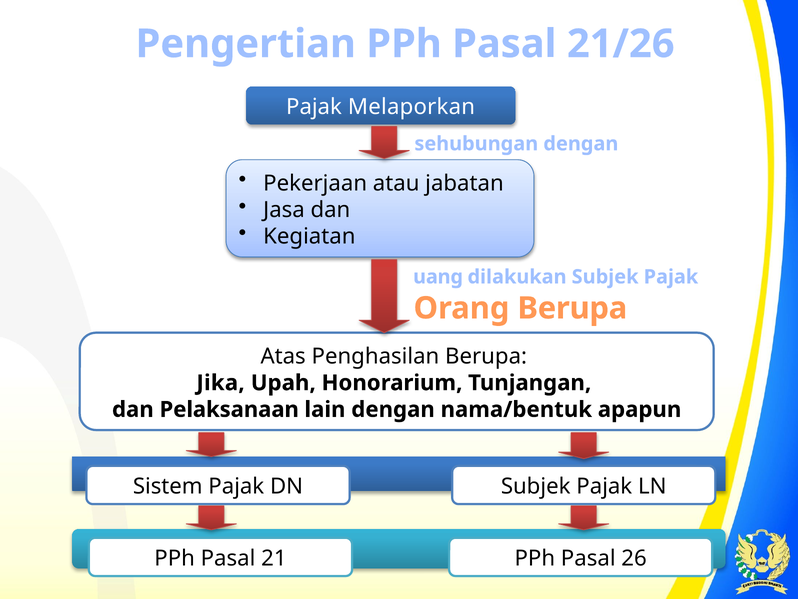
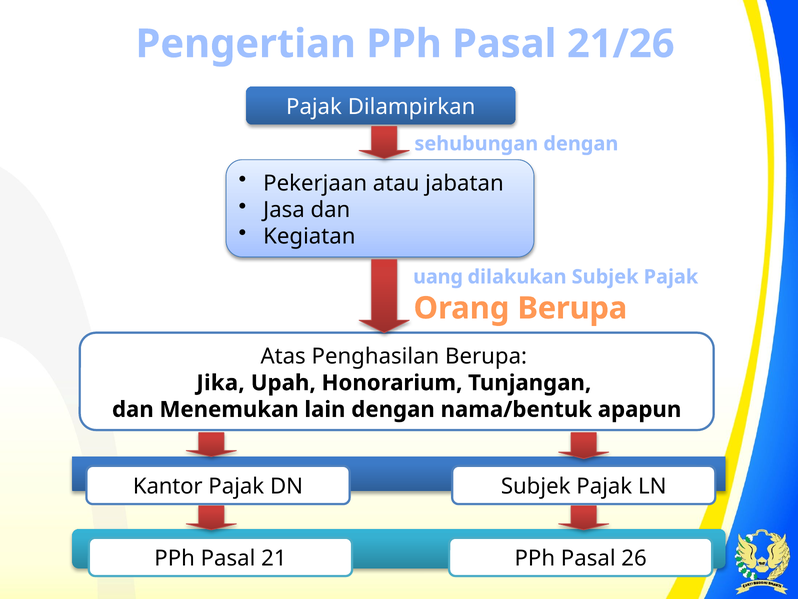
Melaporkan: Melaporkan -> Dilampirkan (412, 107)
Pelaksanaan: Pelaksanaan -> Menemukan (229, 409)
Sistem: Sistem -> Kantor (168, 486)
